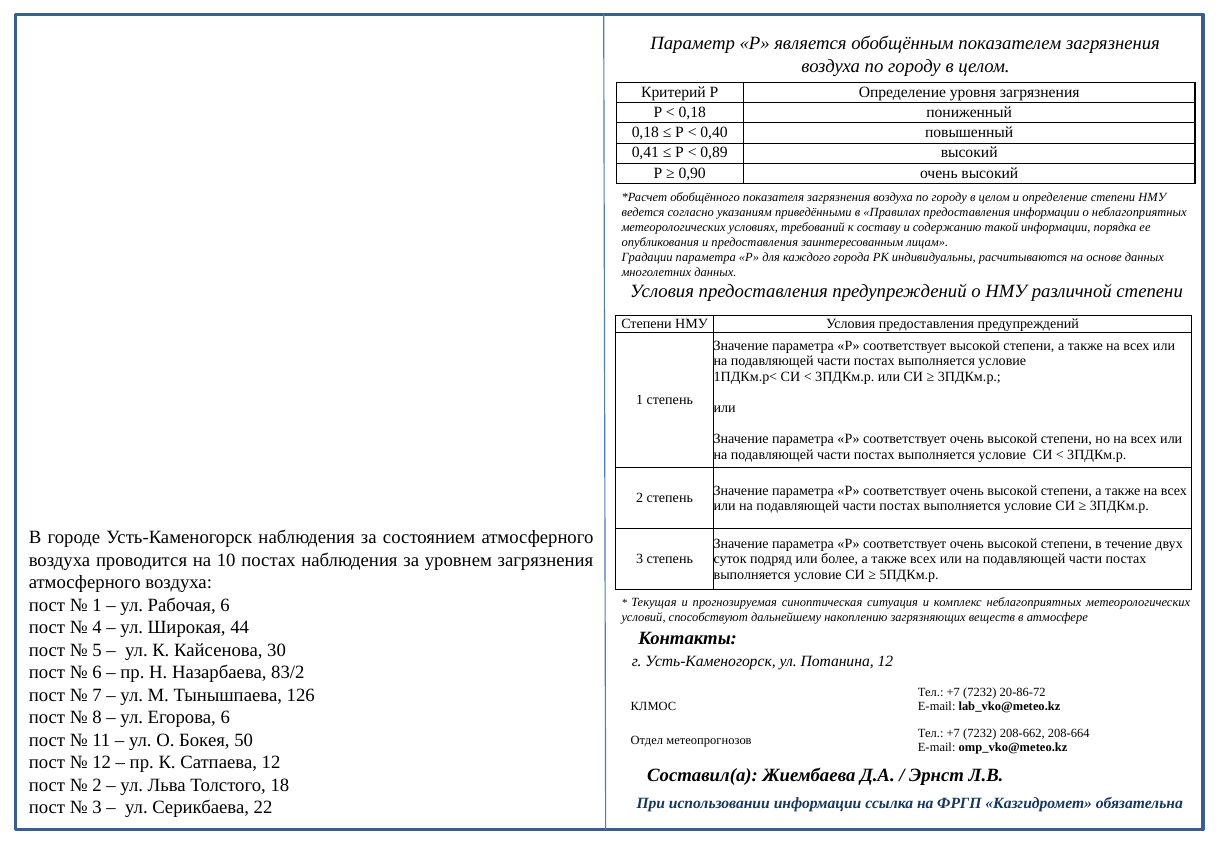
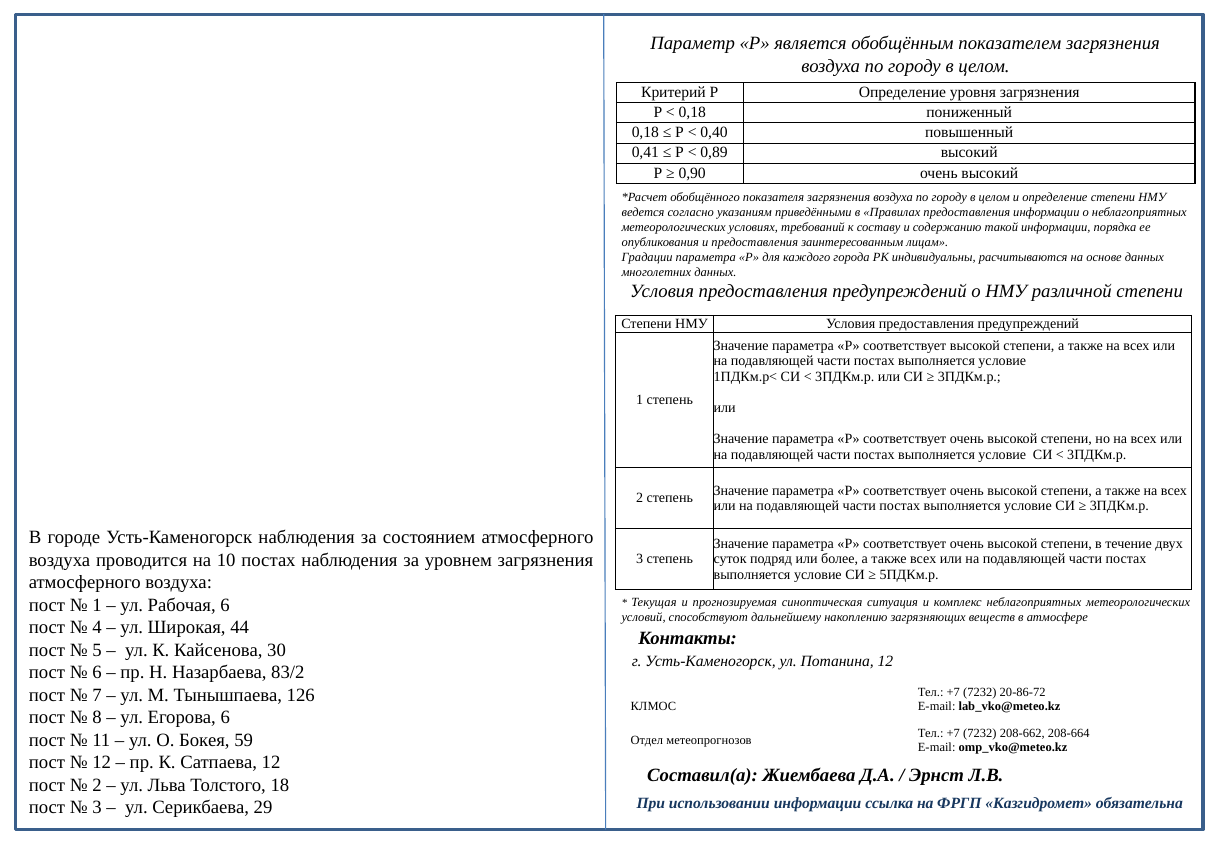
50: 50 -> 59 (244, 740)
22: 22 -> 29 (263, 808)
